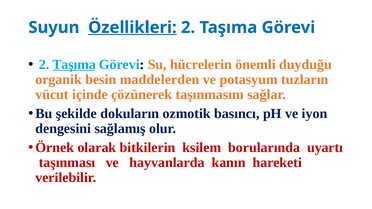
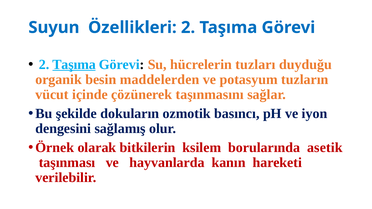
Özellikleri underline: present -> none (132, 27)
önemli: önemli -> tuzları (255, 65)
uyartı: uyartı -> asetik (325, 148)
